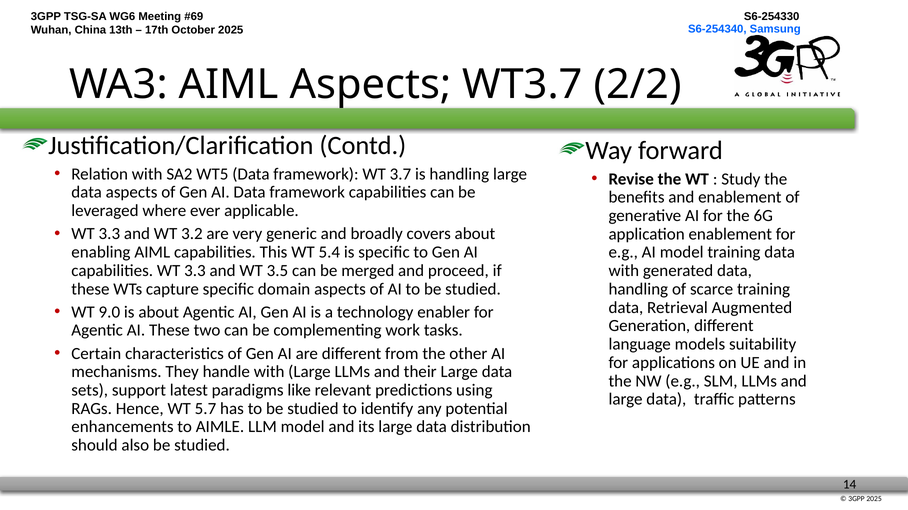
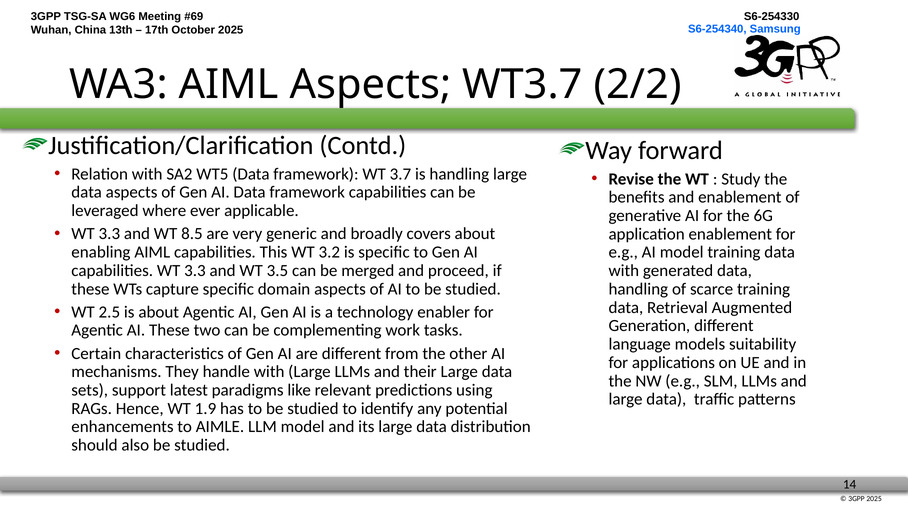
3.2: 3.2 -> 8.5 (192, 234)
5.4: 5.4 -> 3.2 (329, 253)
9.0: 9.0 -> 2.5 (109, 312)
5.7: 5.7 -> 1.9 (205, 409)
